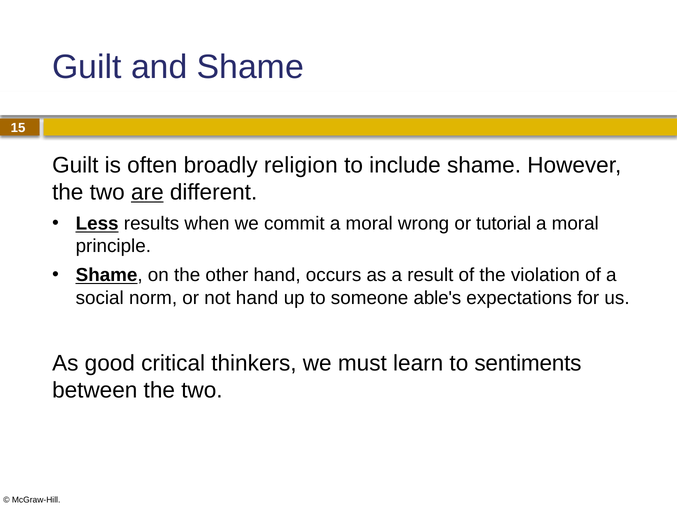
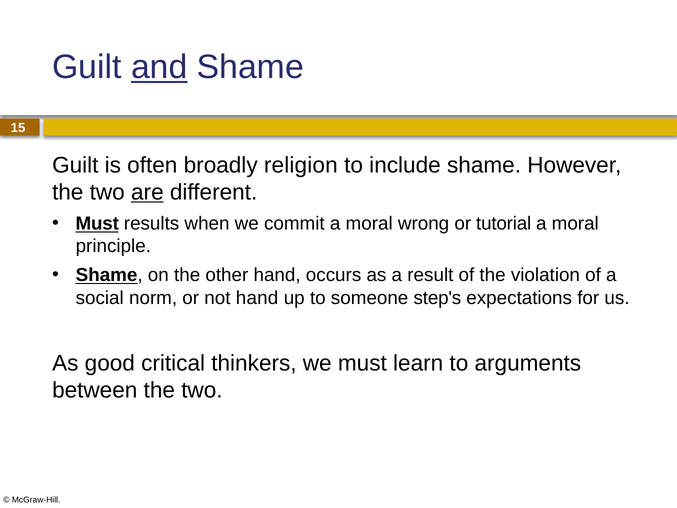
and underline: none -> present (159, 67)
Less: Less -> Must (97, 223)
able's: able's -> step's (437, 298)
sentiments: sentiments -> arguments (528, 363)
